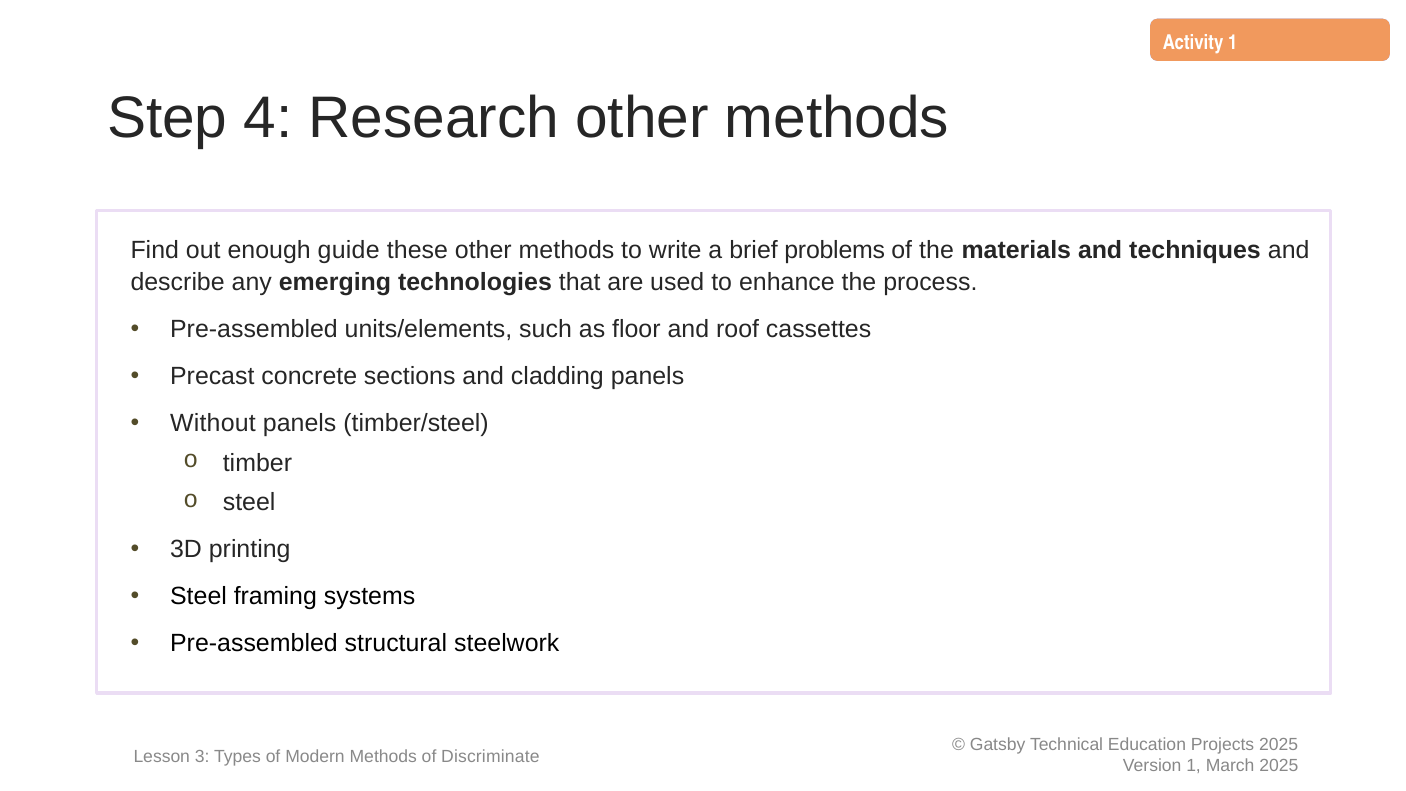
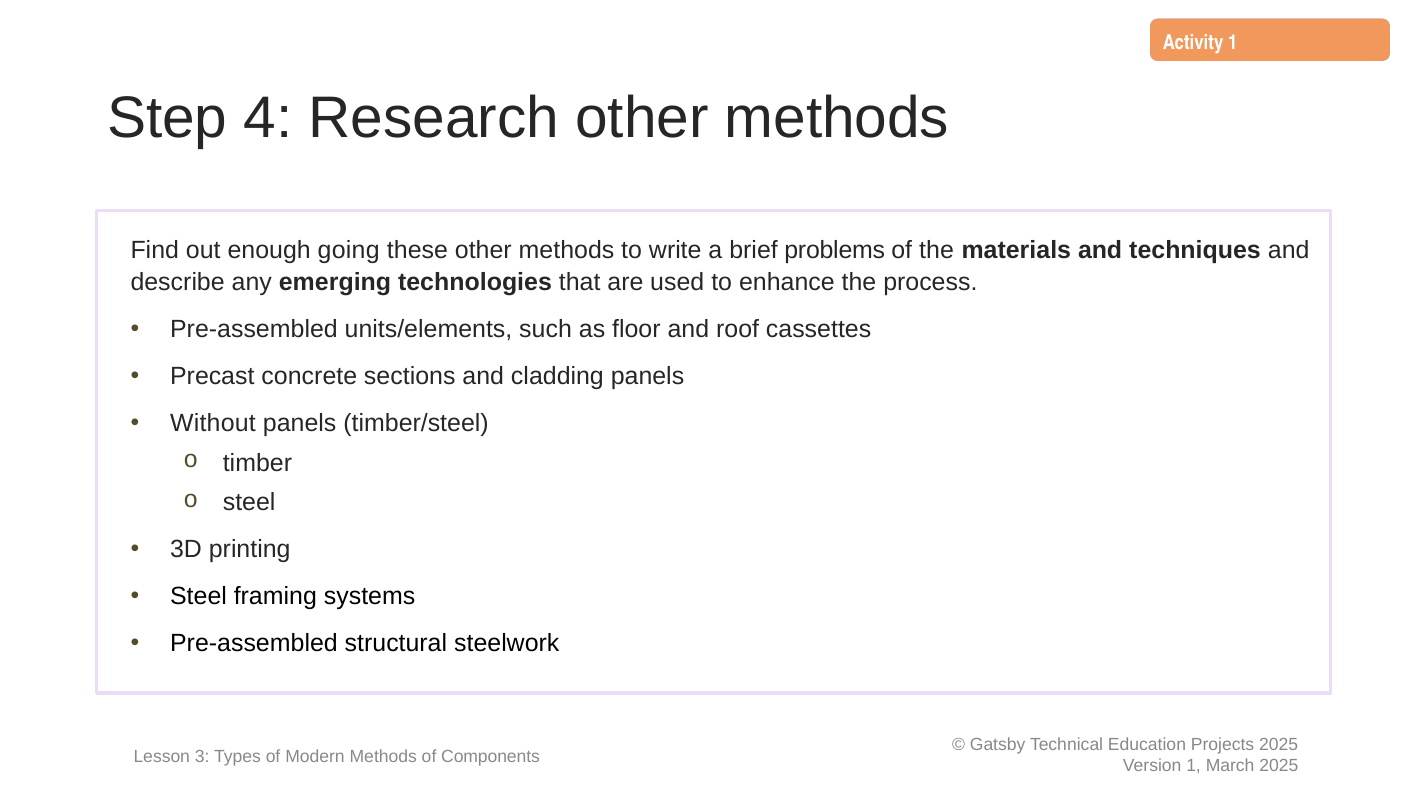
guide: guide -> going (349, 250)
Discriminate: Discriminate -> Components (491, 756)
